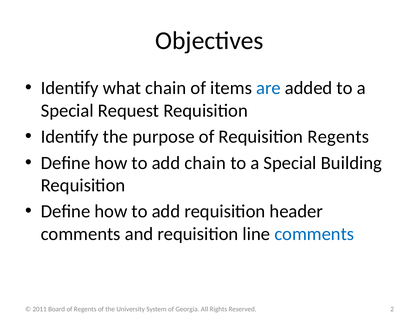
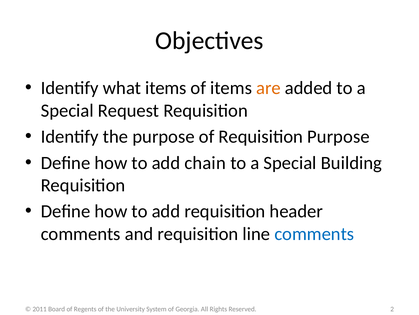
what chain: chain -> items (166, 88)
are colour: blue -> orange (268, 88)
Requisition Regents: Regents -> Purpose (338, 136)
